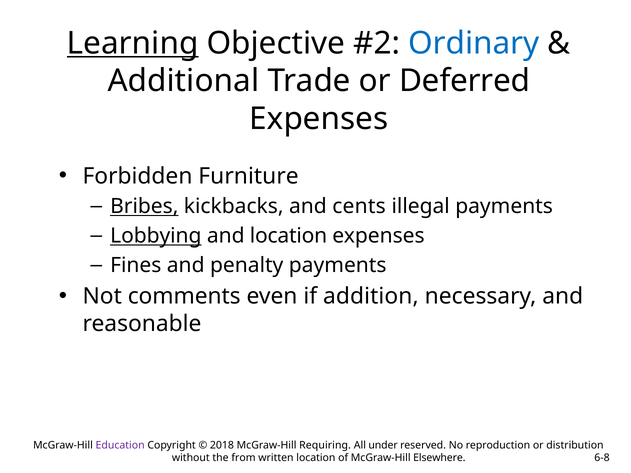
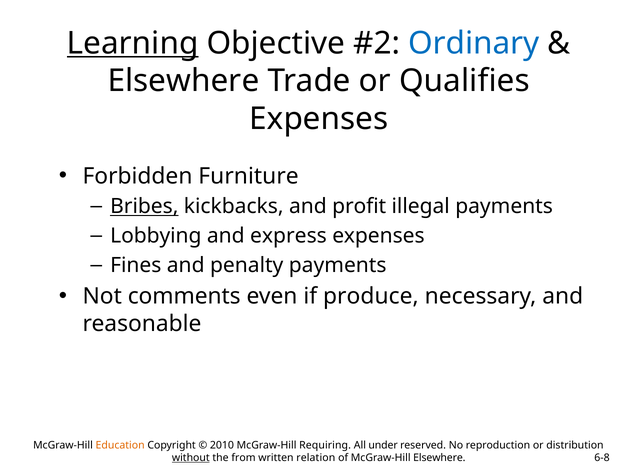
Additional: Additional -> Elsewhere (183, 81)
Deferred: Deferred -> Qualifies (464, 81)
cents: cents -> profit (359, 207)
Lobbying underline: present -> none (156, 236)
and location: location -> express (288, 236)
addition: addition -> produce (371, 296)
Education colour: purple -> orange (120, 445)
2018: 2018 -> 2010 (222, 445)
without underline: none -> present (191, 458)
written location: location -> relation (316, 458)
